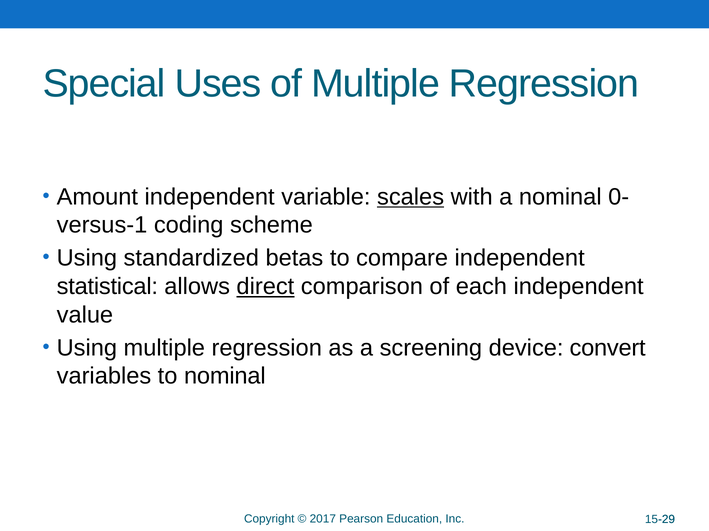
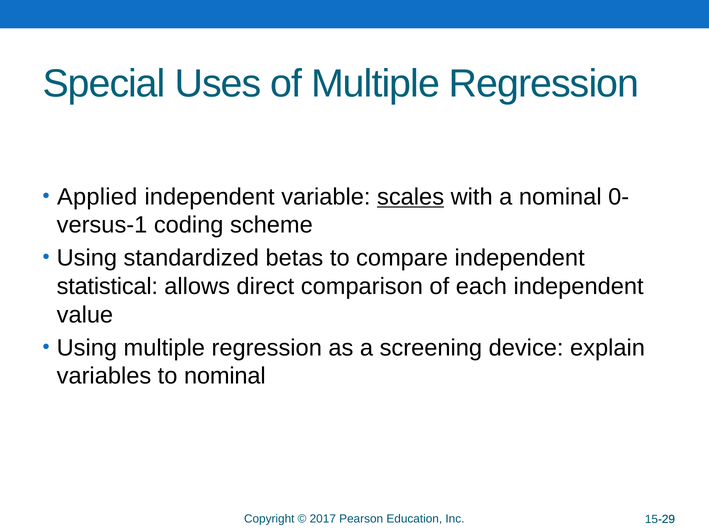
Amount: Amount -> Applied (97, 197)
direct underline: present -> none (265, 287)
convert: convert -> explain (608, 348)
